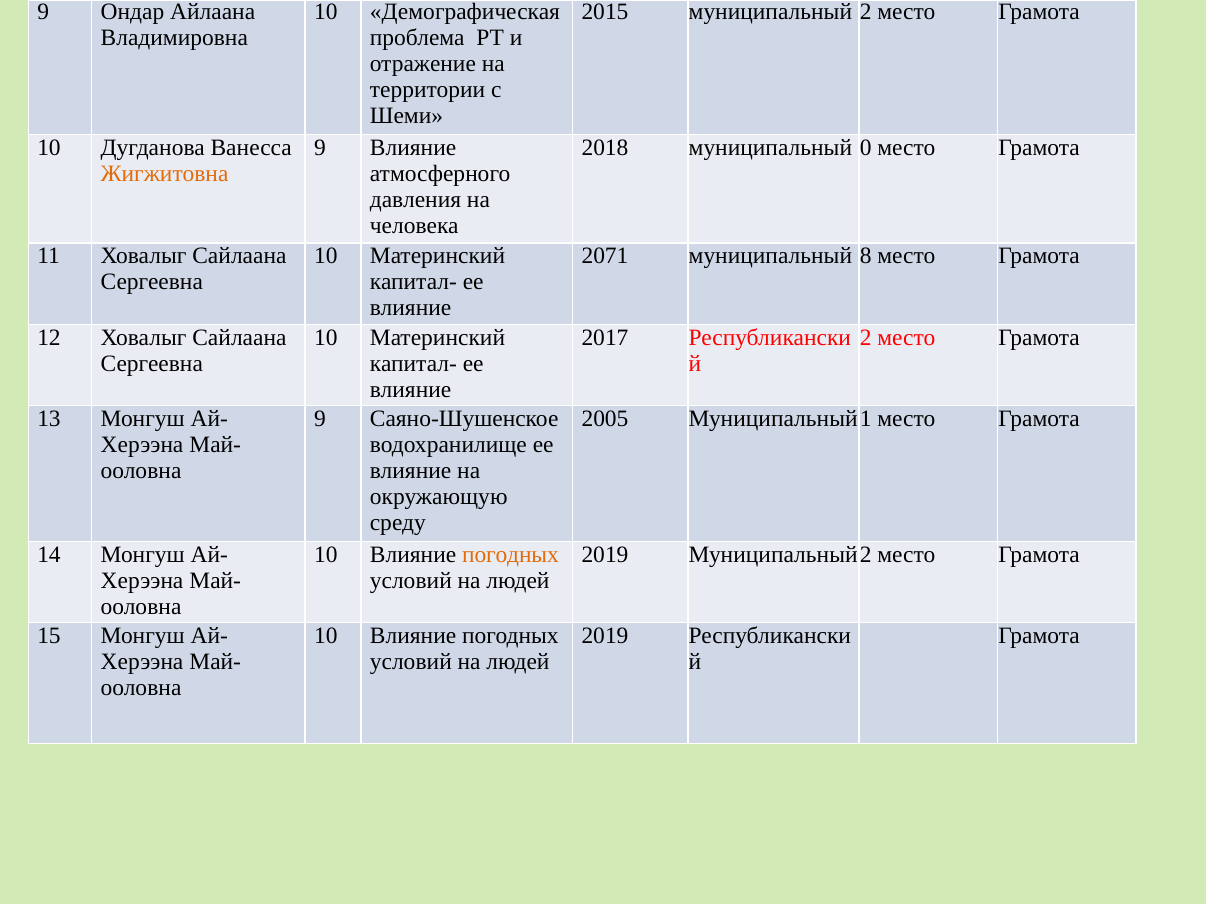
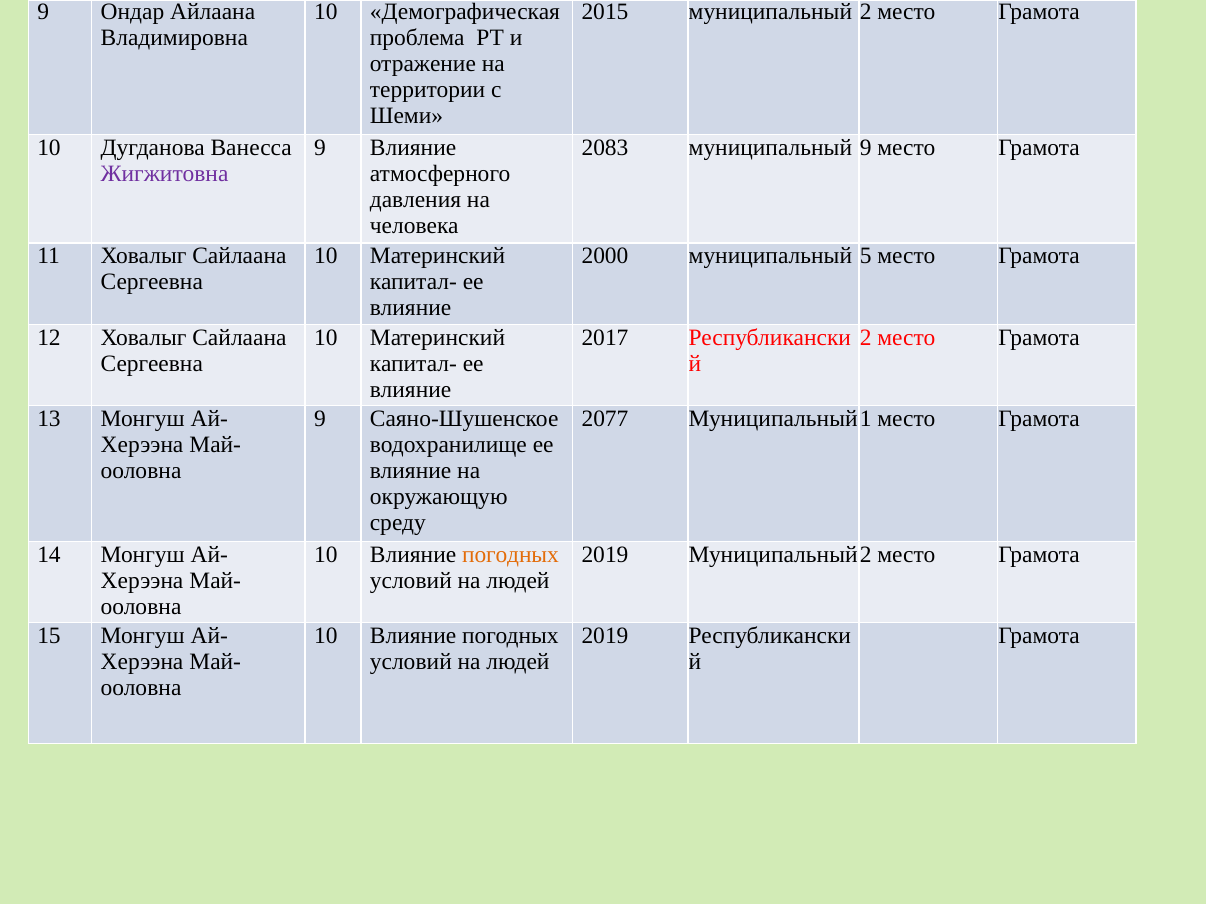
2018: 2018 -> 2083 (605, 148)
муниципальный 0: 0 -> 9 (866, 148)
Жигжитовна colour: orange -> purple (165, 174)
2071: 2071 -> 2000 (605, 256)
8: 8 -> 5 (866, 256)
2005: 2005 -> 2077 (605, 419)
